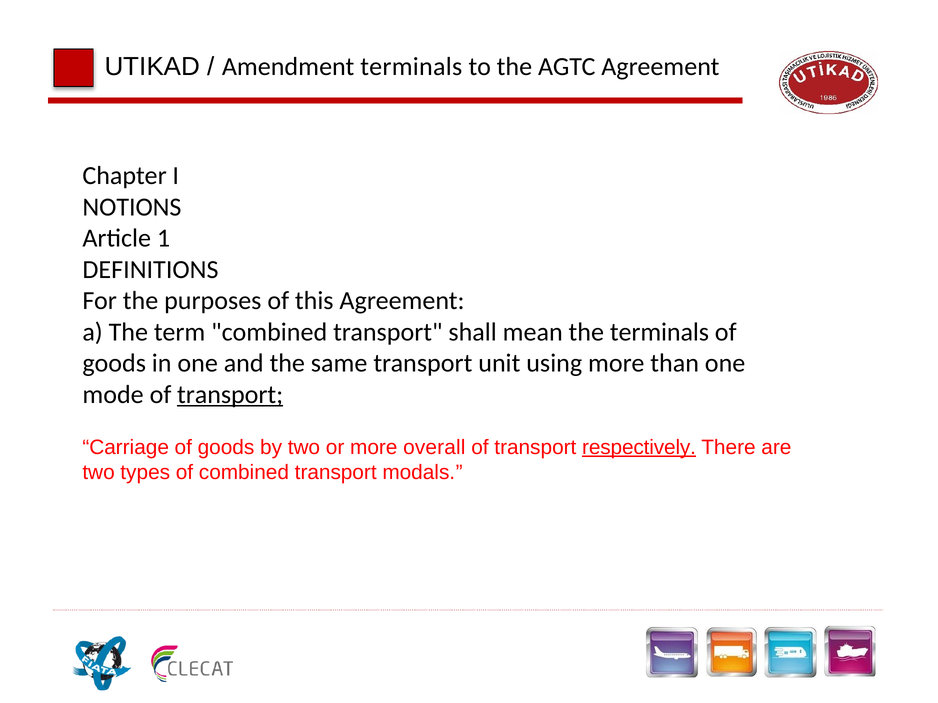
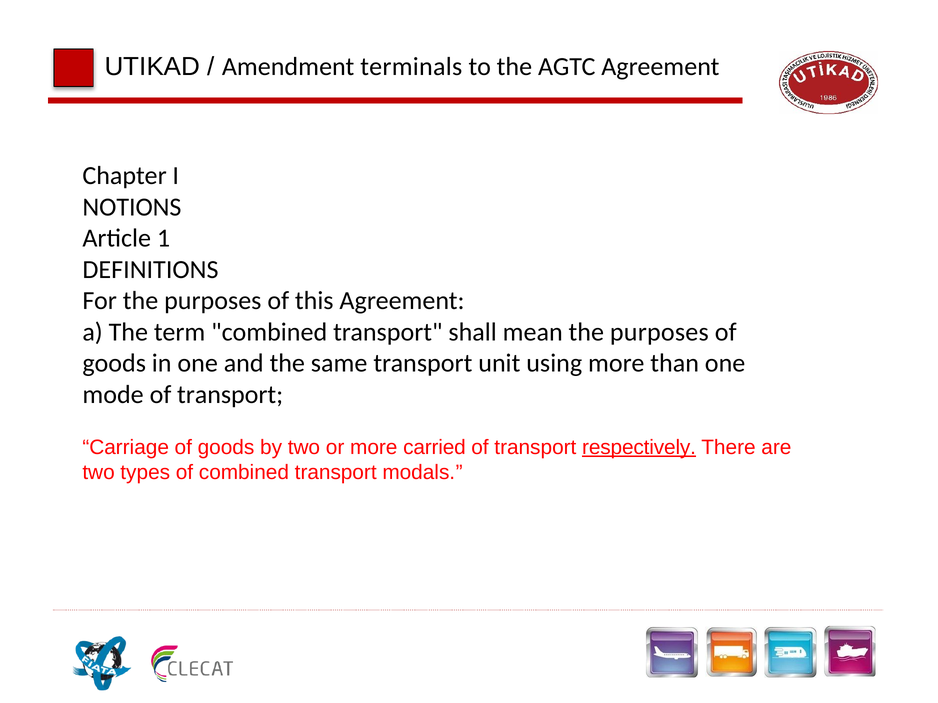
mean the terminals: terminals -> purposes (659, 332)
transport underline: present -> none (230, 395)
overall: overall -> carried (434, 448)
